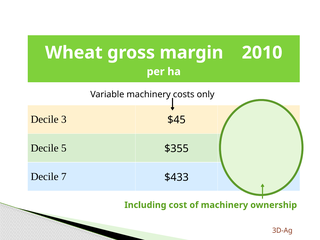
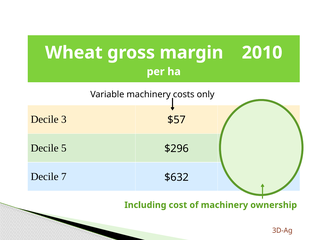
$45: $45 -> $57 (177, 120)
$355: $355 -> $296 (177, 149)
$433: $433 -> $632 (177, 177)
